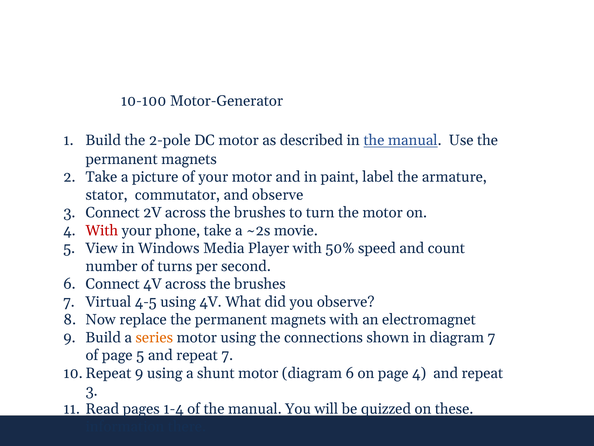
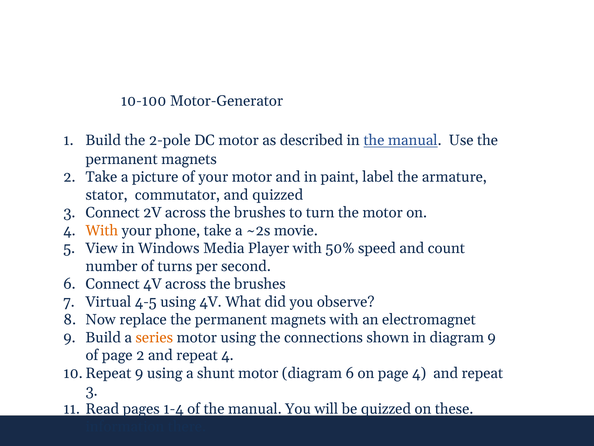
and observe: observe -> quizzed (278, 195)
With colour: red -> orange (102, 230)
diagram 7: 7 -> 9 (492, 337)
page 5: 5 -> 2 (140, 355)
repeat 7: 7 -> 4 (227, 355)
